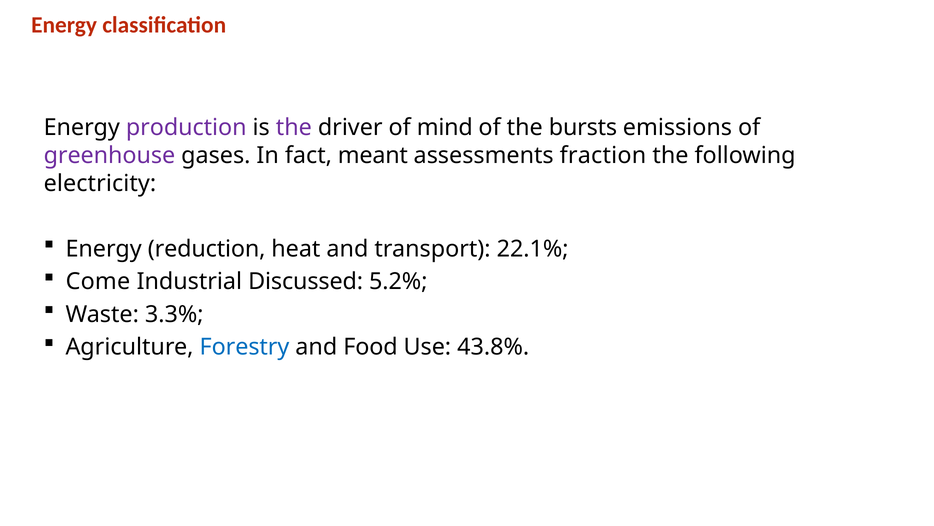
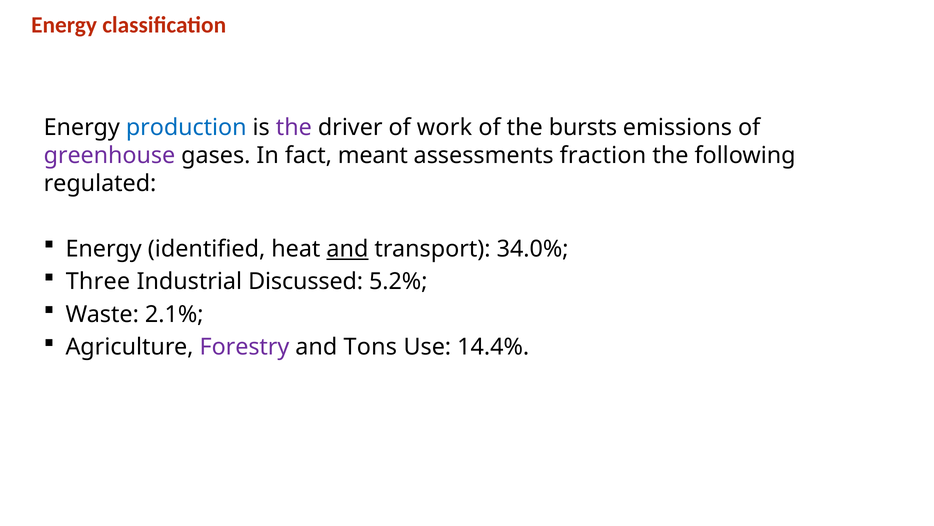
production colour: purple -> blue (186, 127)
mind: mind -> work (445, 127)
electricity: electricity -> regulated (100, 183)
reduction: reduction -> identified (207, 249)
and underline: none -> present (347, 249)
22.1%: 22.1% -> 34.0% (533, 249)
Come: Come -> Three (98, 281)
3.3%: 3.3% -> 2.1% (174, 314)
Forestry colour: blue -> purple (244, 347)
Food: Food -> Tons (370, 347)
43.8%: 43.8% -> 14.4% (493, 347)
